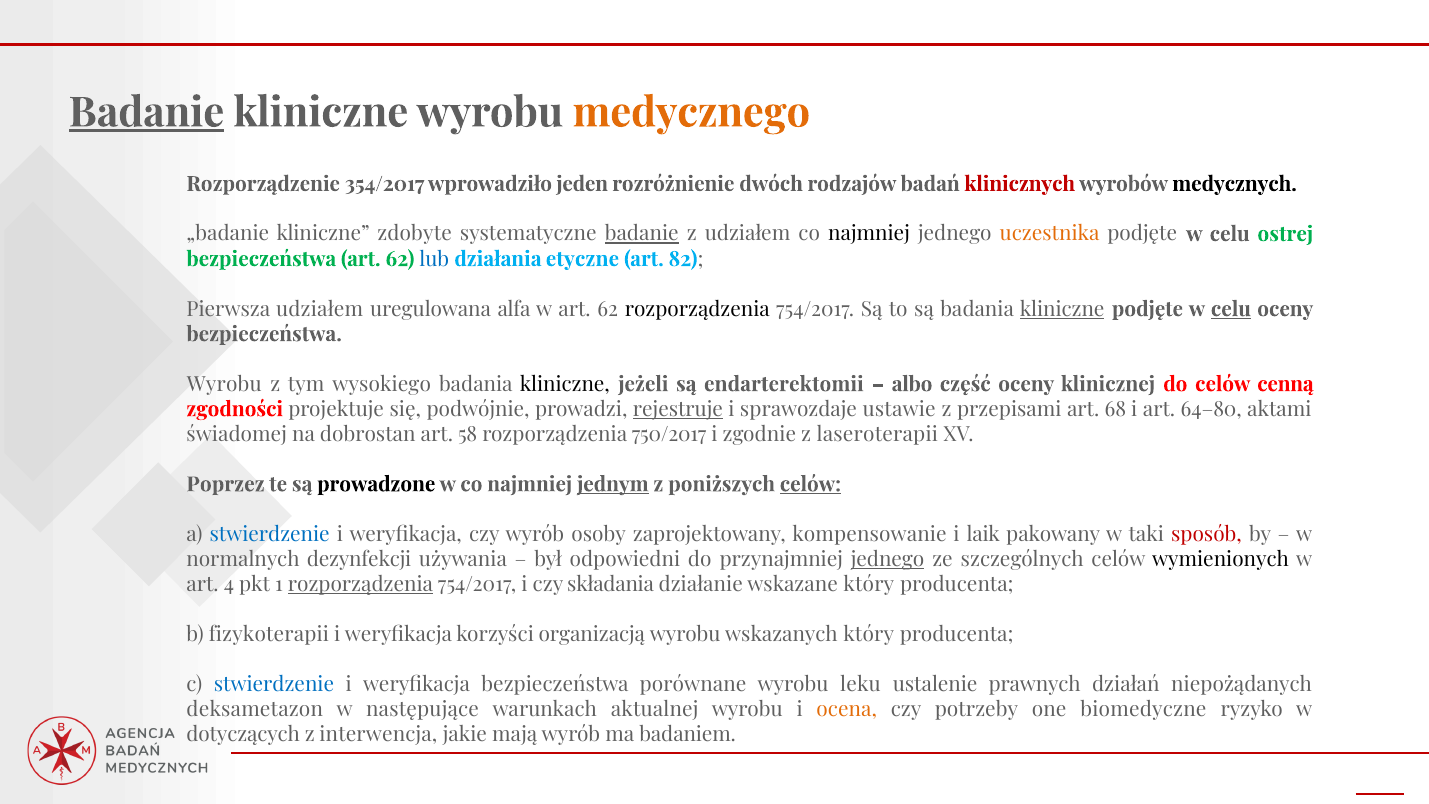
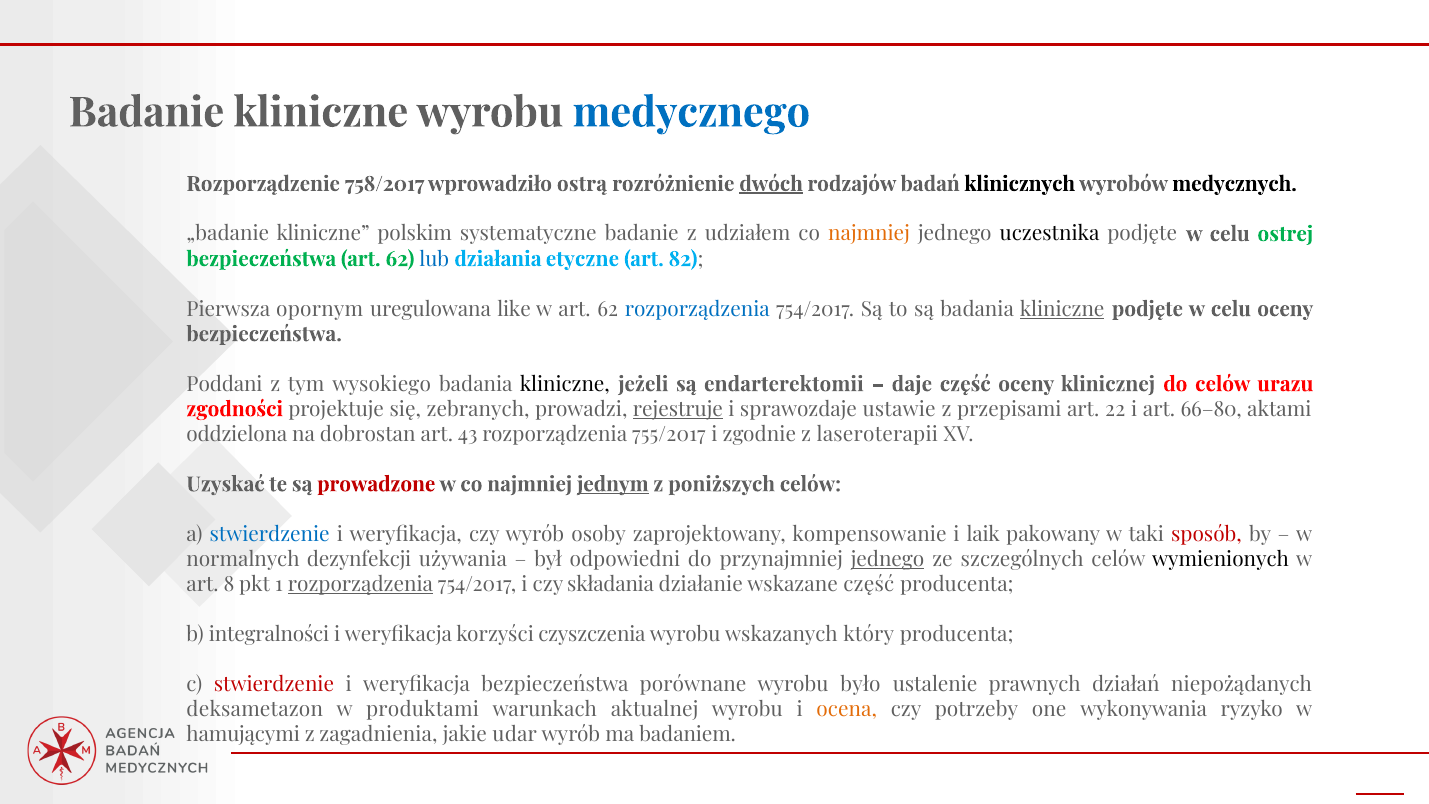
Badanie underline: present -> none (147, 113)
medycznego colour: orange -> blue (691, 113)
354/2017: 354/2017 -> 758/2017 (385, 184)
jeden: jeden -> ostrą (582, 184)
dwóch underline: none -> present (771, 184)
klinicznych colour: red -> black (1020, 184)
zdobyte: zdobyte -> polskim (415, 234)
badanie underline: present -> none (642, 234)
najmniej colour: black -> orange (869, 234)
uczestnika colour: orange -> black (1050, 234)
Pierwsza udziałem: udziałem -> opornym (320, 309)
alfa: alfa -> like (514, 309)
rozporządzenia colour: black -> blue (697, 309)
celu underline: present -> none (1231, 309)
Wyrobu: Wyrobu -> Poddani (224, 384)
albo: albo -> daje (912, 384)
cenną: cenną -> urazu (1285, 384)
podwójnie: podwójnie -> zebranych (478, 409)
68: 68 -> 22 (1115, 409)
64–80: 64–80 -> 66–80 (1211, 409)
świadomej: świadomej -> oddzielona (237, 434)
58: 58 -> 43 (468, 434)
750/2017: 750/2017 -> 755/2017 (669, 434)
Poprzez: Poprzez -> Uzyskać (226, 484)
prowadzone colour: black -> red (376, 484)
celów underline: present -> none (810, 484)
4: 4 -> 8 (229, 584)
wskazane który: który -> część (869, 584)
fizykoterapii: fizykoterapii -> integralności (269, 634)
organizacją: organizacją -> czyszczenia (592, 634)
stwierdzenie colour: blue -> red (274, 684)
leku: leku -> było (860, 684)
następujące: następujące -> produktami (423, 709)
biomedyczne: biomedyczne -> wykonywania (1144, 709)
dotyczących: dotyczących -> hamującymi (243, 734)
interwencja: interwencja -> zagadnienia (378, 734)
mają: mają -> udar (515, 734)
